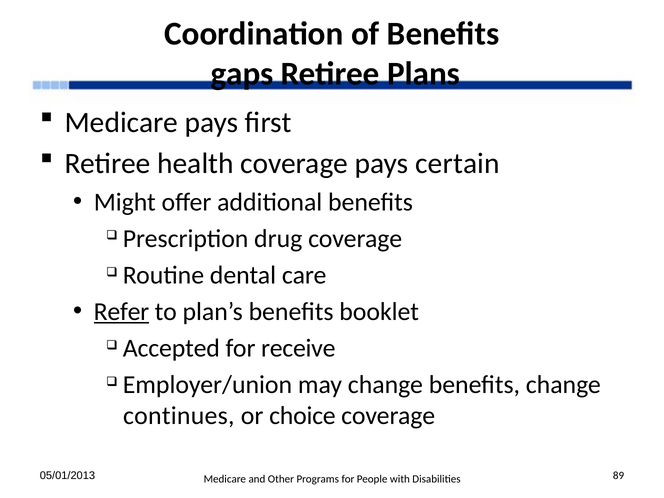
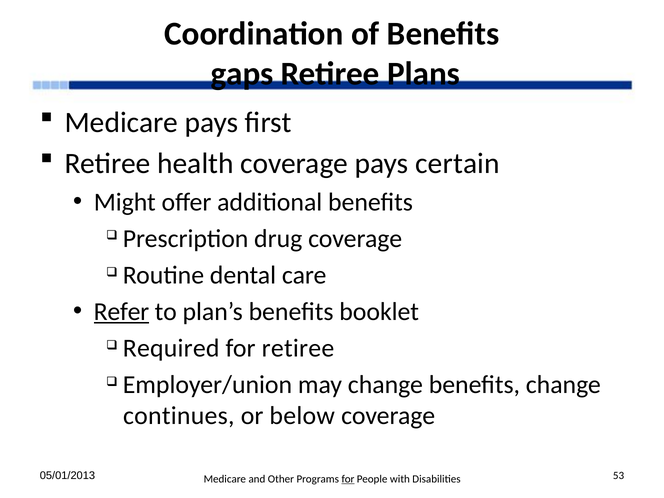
Accepted: Accepted -> Required (171, 348)
for receive: receive -> retiree (298, 348)
choice: choice -> below (302, 416)
89: 89 -> 53 (619, 475)
for underline: none -> present (348, 479)
